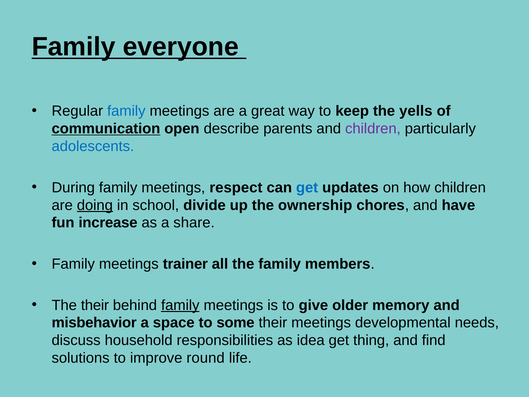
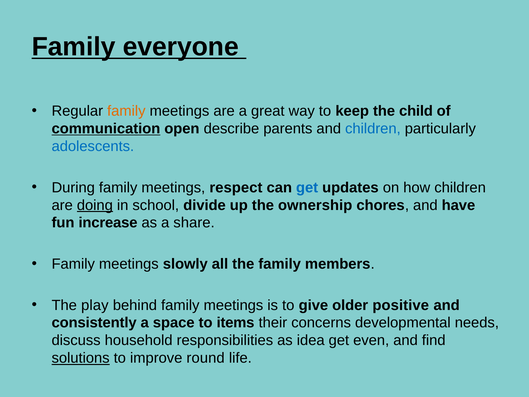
family colour: blue -> orange (126, 111)
yells: yells -> child (416, 111)
children colour: purple -> blue (373, 129)
trainer: trainer -> slowly (185, 264)
The their: their -> play (95, 305)
family underline: present -> none (180, 305)
memory: memory -> positive (401, 305)
misbehavior: misbehavior -> consistently (94, 323)
some: some -> items (235, 323)
their meetings: meetings -> concerns (321, 323)
thing: thing -> even (371, 340)
solutions underline: none -> present (81, 358)
